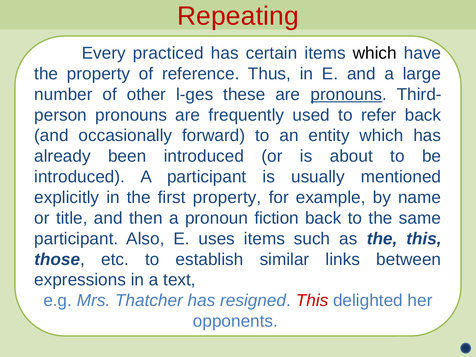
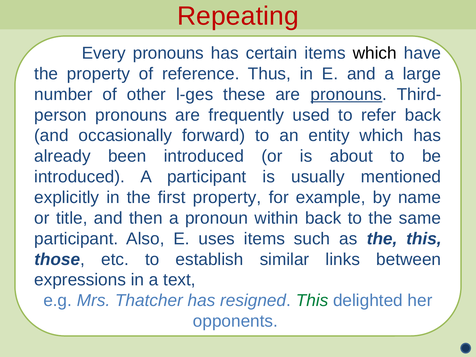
Every practiced: practiced -> pronouns (168, 53)
fiction: fiction -> within (277, 218)
This colour: red -> green (312, 301)
